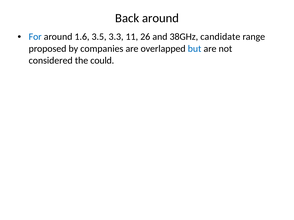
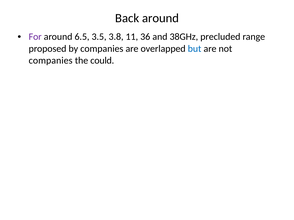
For colour: blue -> purple (35, 37)
1.6: 1.6 -> 6.5 (82, 37)
3.3: 3.3 -> 3.8 (116, 37)
26: 26 -> 36 (145, 37)
candidate: candidate -> precluded (220, 37)
considered: considered -> companies (51, 61)
